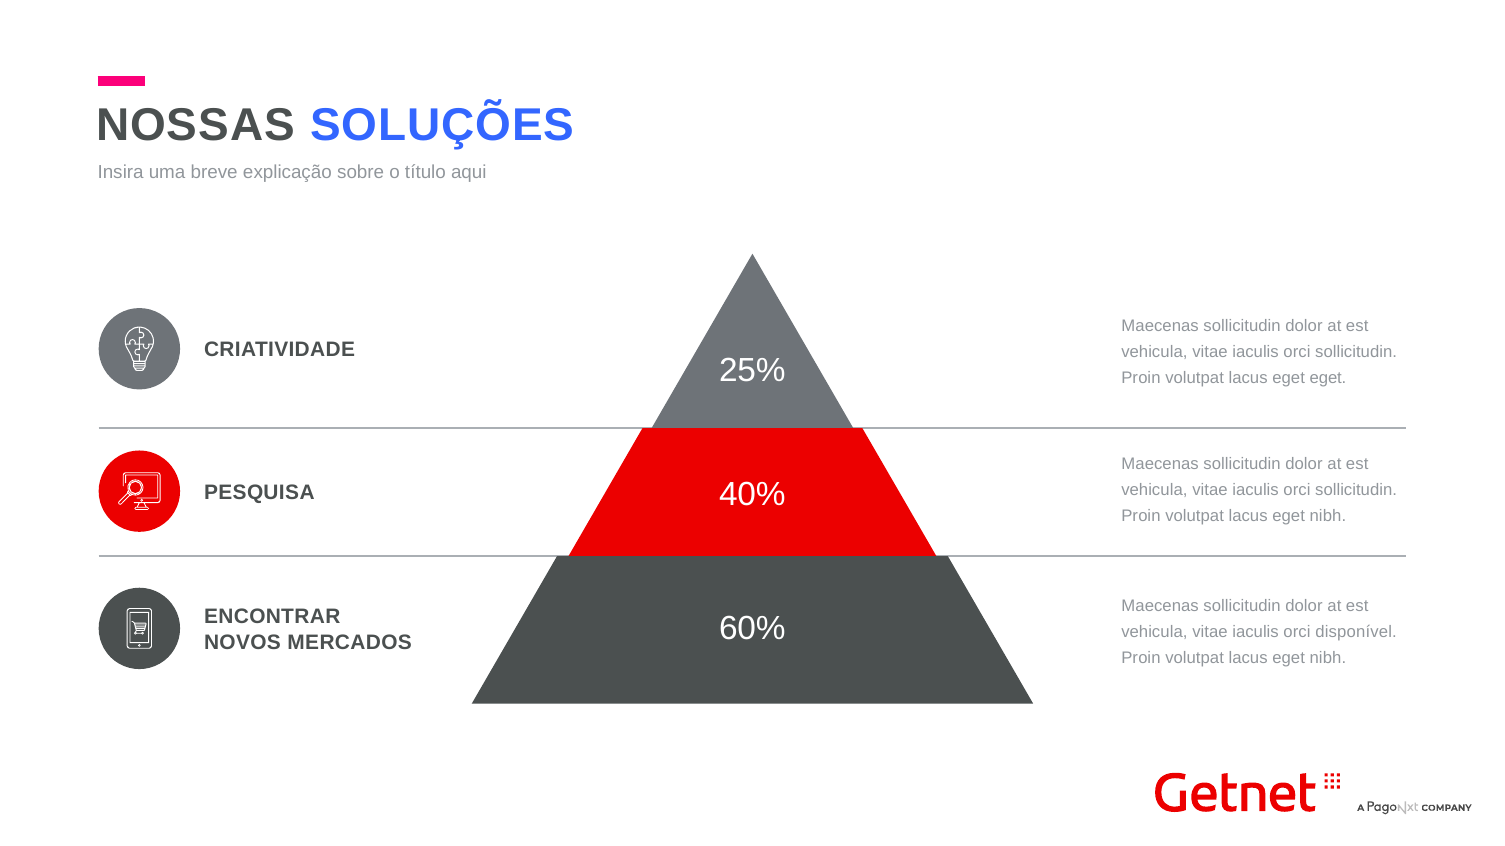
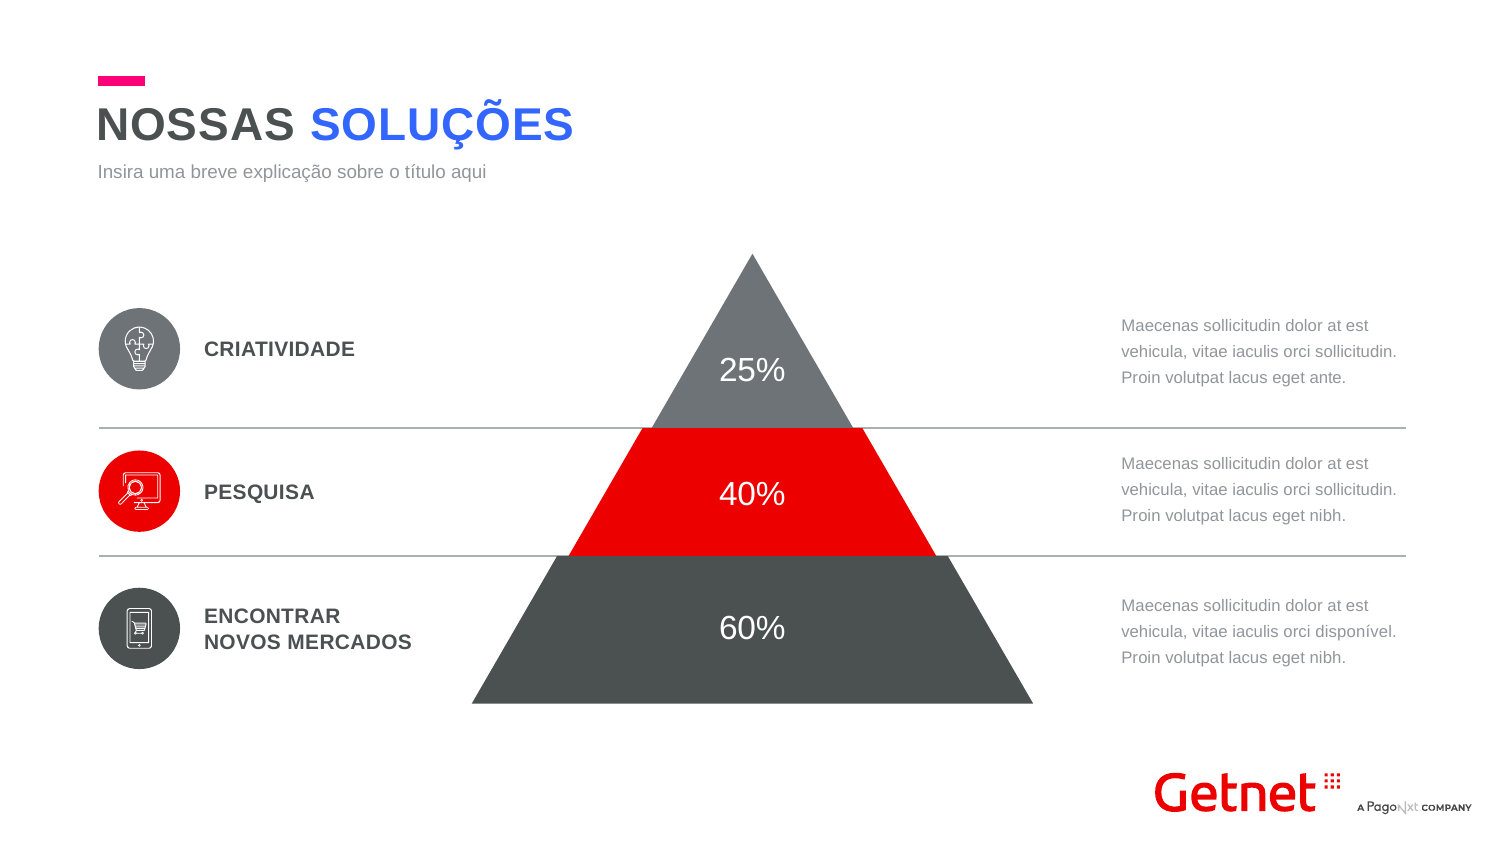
eget eget: eget -> ante (1328, 378)
